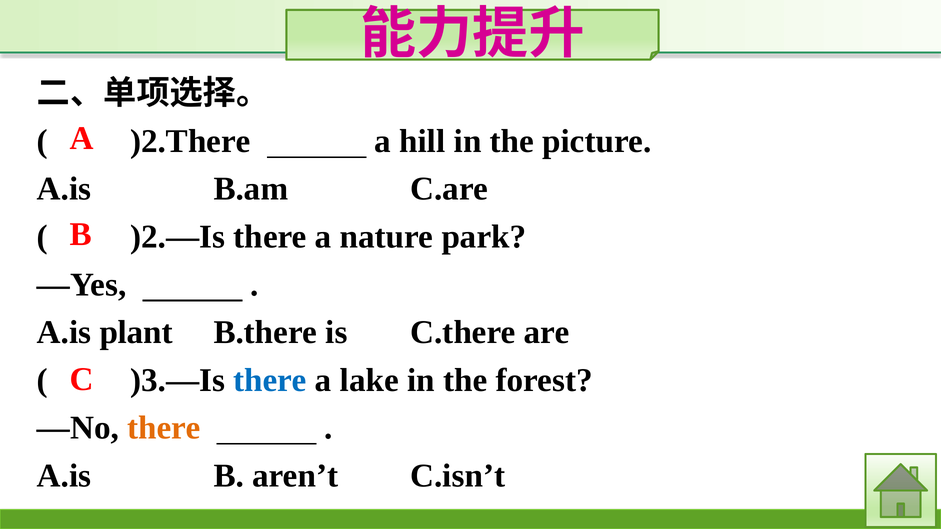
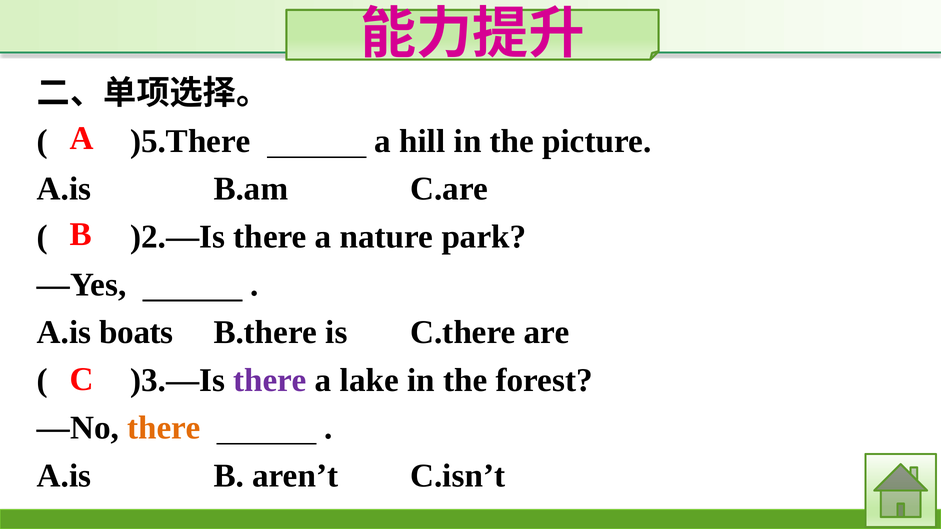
)2.There: )2.There -> )5.There (190, 141)
plant: plant -> boats (136, 332)
there colour: blue -> purple (270, 380)
